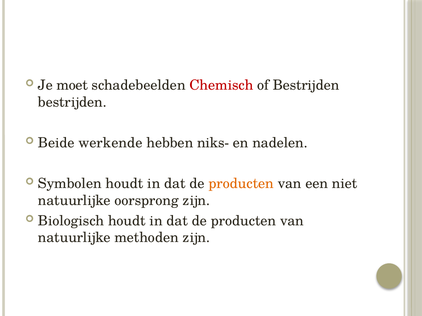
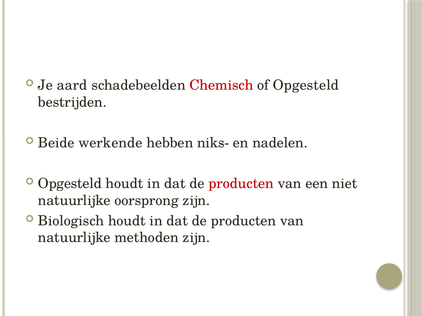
moet: moet -> aard (72, 85)
of Bestrijden: Bestrijden -> Opgesteld (306, 85)
Symbolen: Symbolen -> Opgesteld (70, 184)
producten colour: orange -> red (241, 184)
